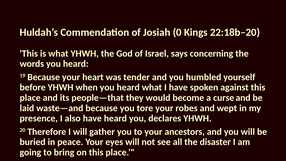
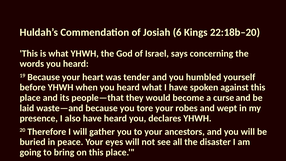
0: 0 -> 6 (177, 32)
